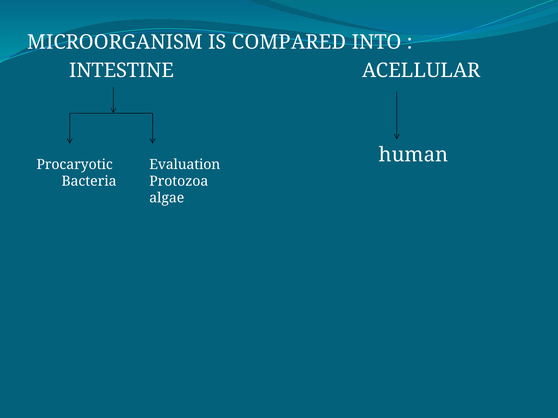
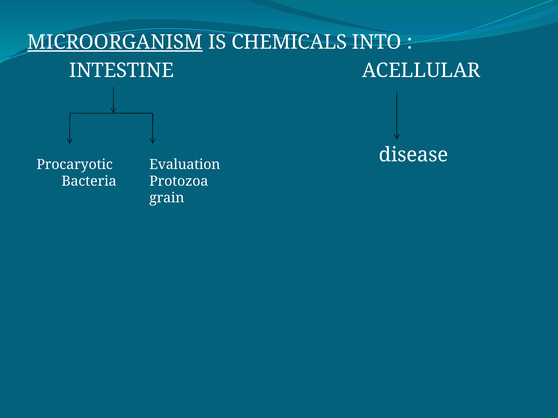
MICROORGANISM underline: none -> present (115, 42)
COMPARED: COMPARED -> CHEMICALS (289, 42)
human: human -> disease (414, 155)
algae: algae -> grain (167, 198)
